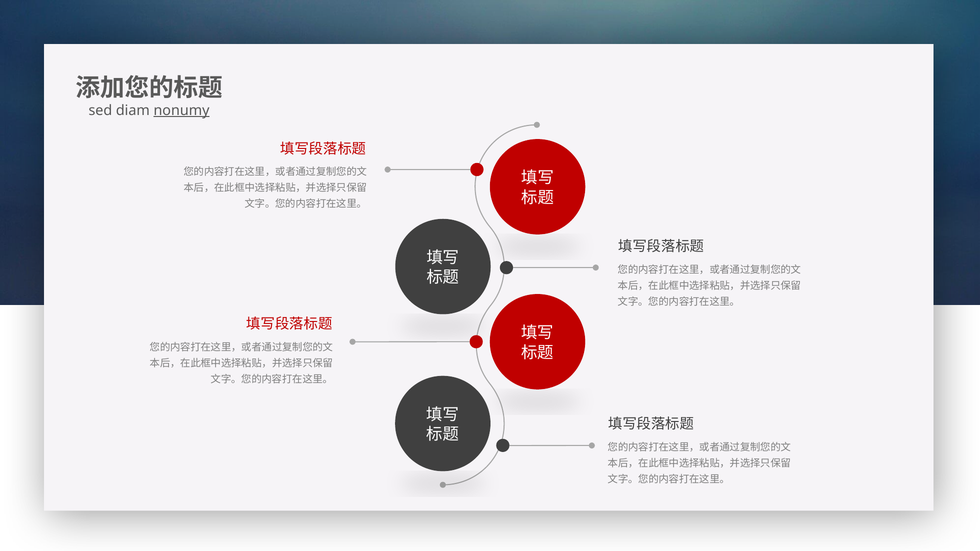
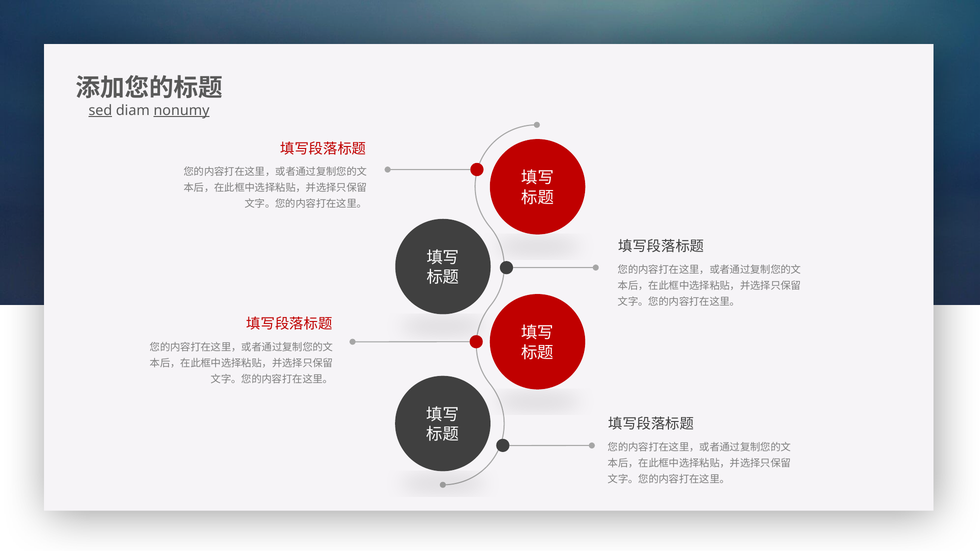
sed underline: none -> present (100, 111)
